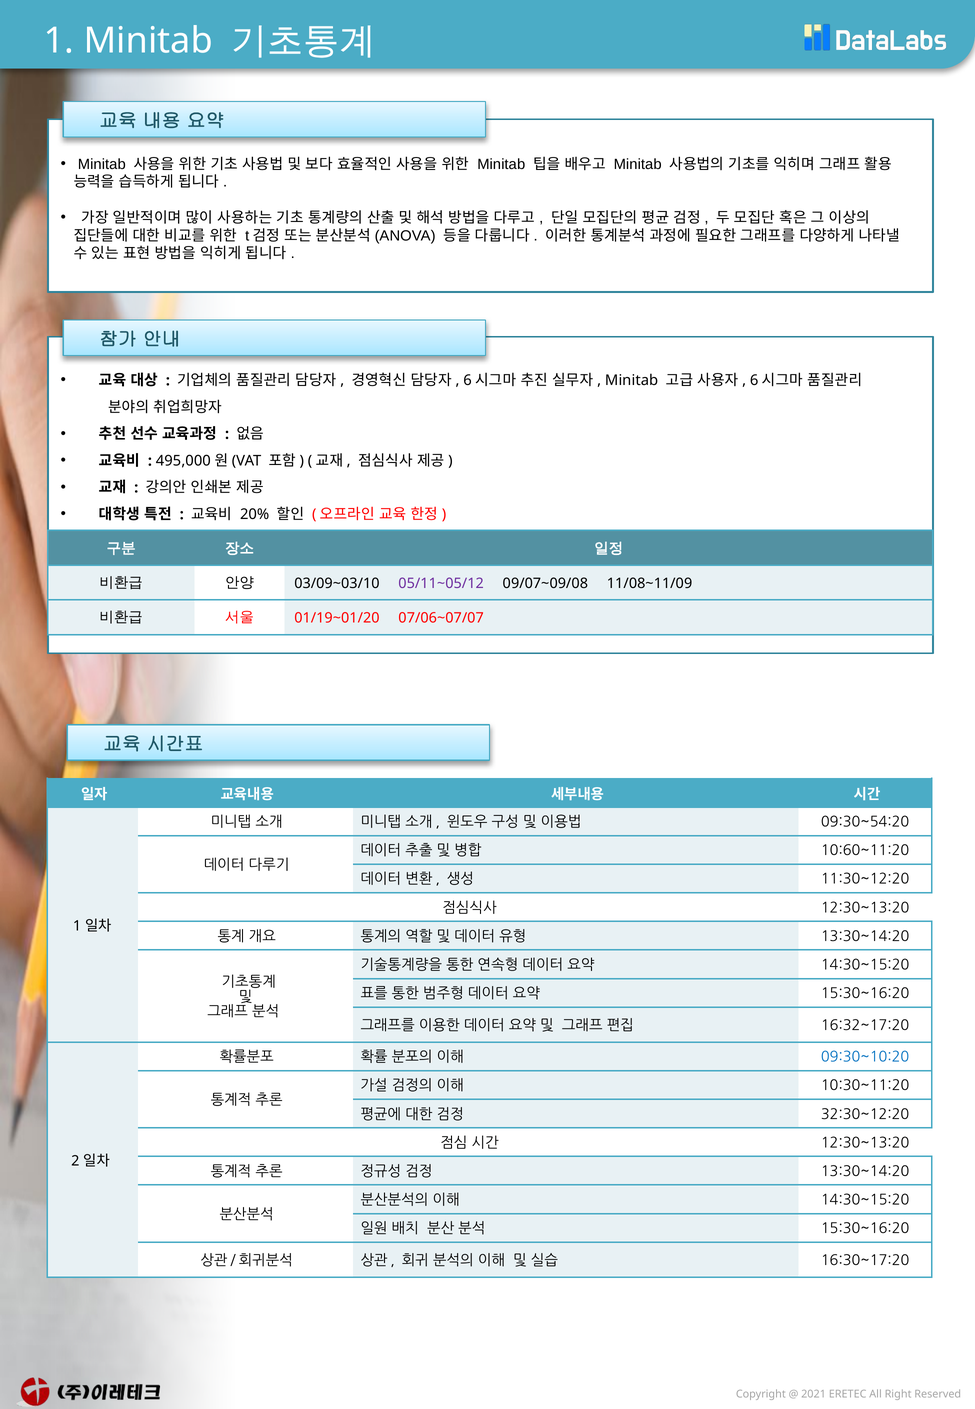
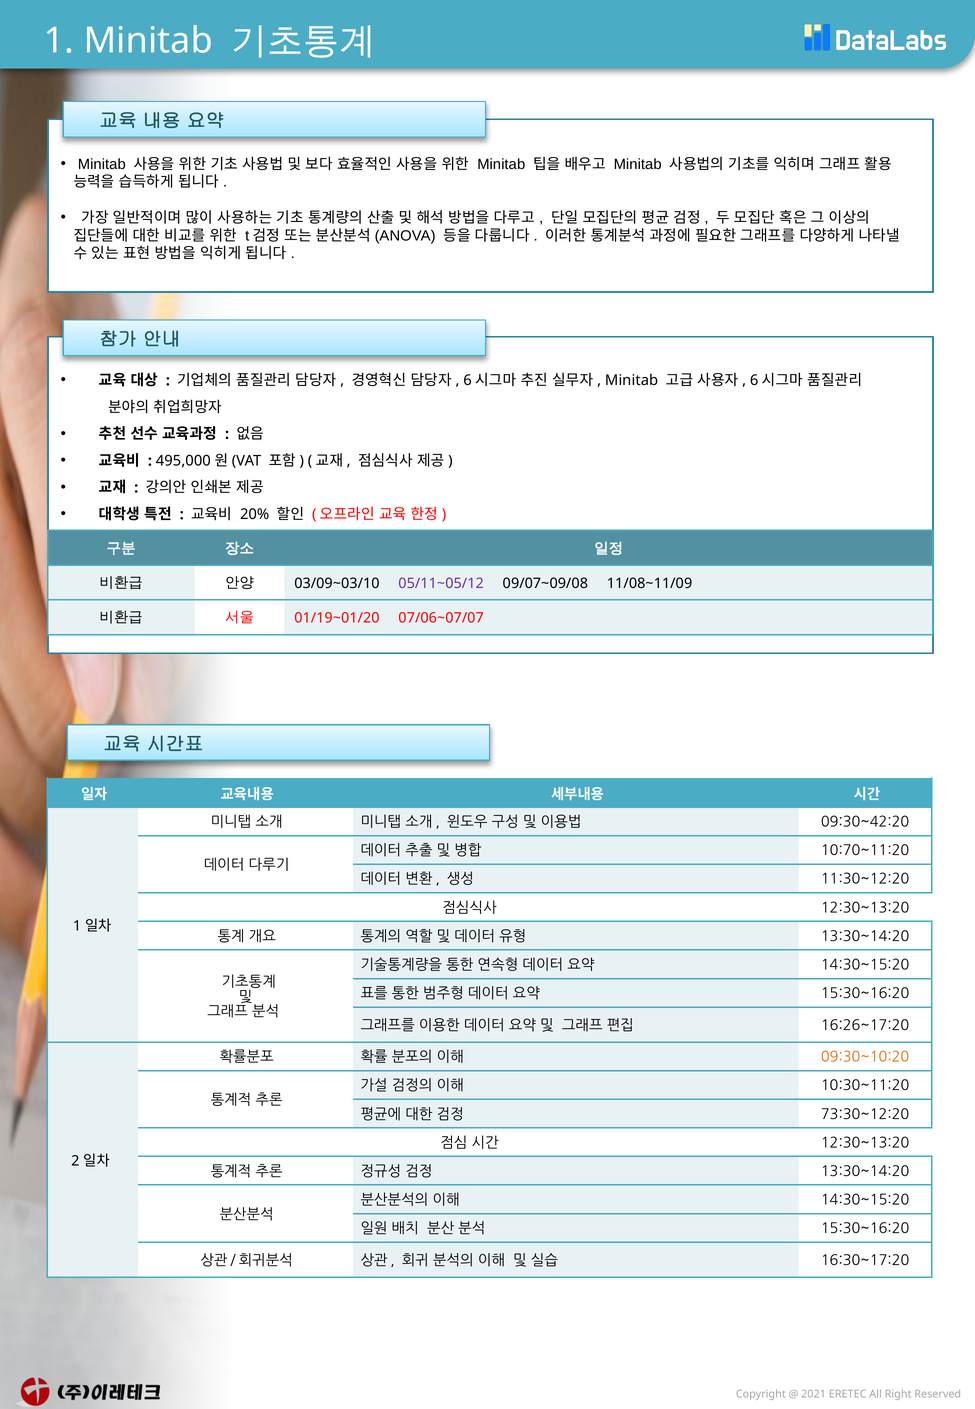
09:30~54:20: 09:30~54:20 -> 09:30~42:20 (865, 822)
10:60~11:20: 10:60~11:20 -> 10:70~11:20 (865, 850)
16:32~17:20: 16:32~17:20 -> 16:26~17:20 (865, 1025)
09:30~10:20 colour: blue -> orange (865, 1057)
32:30~12:20: 32:30~12:20 -> 73:30~12:20 (865, 1114)
